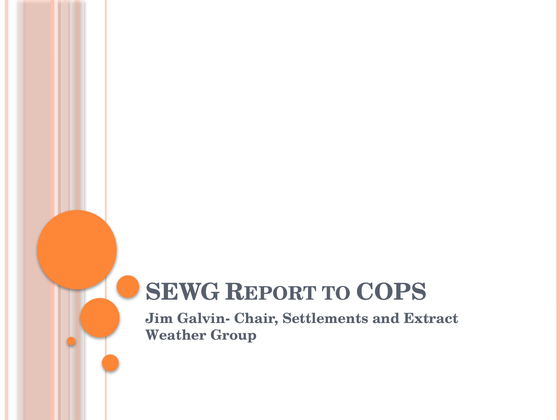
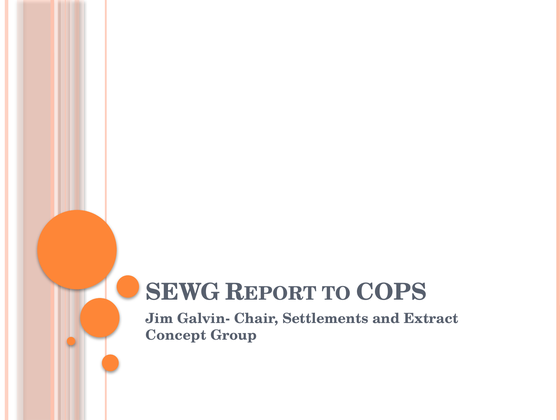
Weather: Weather -> Concept (176, 335)
